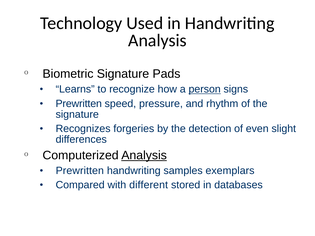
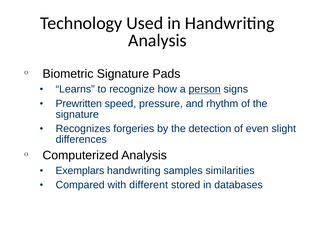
Analysis underline: present -> none (144, 155)
Prewritten: Prewritten -> Exemplars (80, 171)
exemplars: exemplars -> similarities (230, 171)
